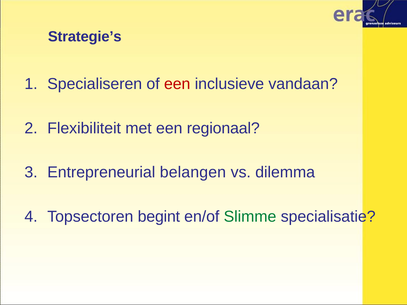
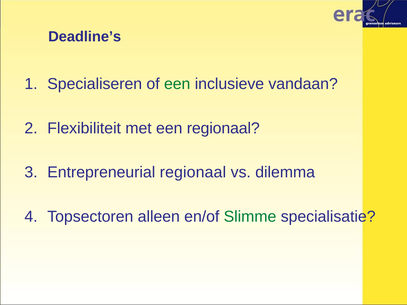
Strategie’s: Strategie’s -> Deadline’s (85, 37)
een colour: red -> green (177, 84)
Entrepreneurial belangen: belangen -> regionaal (193, 173)
begint: begint -> alleen (159, 217)
